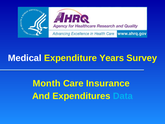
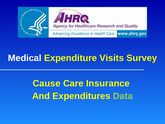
Years: Years -> Visits (112, 58)
Month: Month -> Cause (47, 83)
Data colour: light blue -> light green (123, 96)
